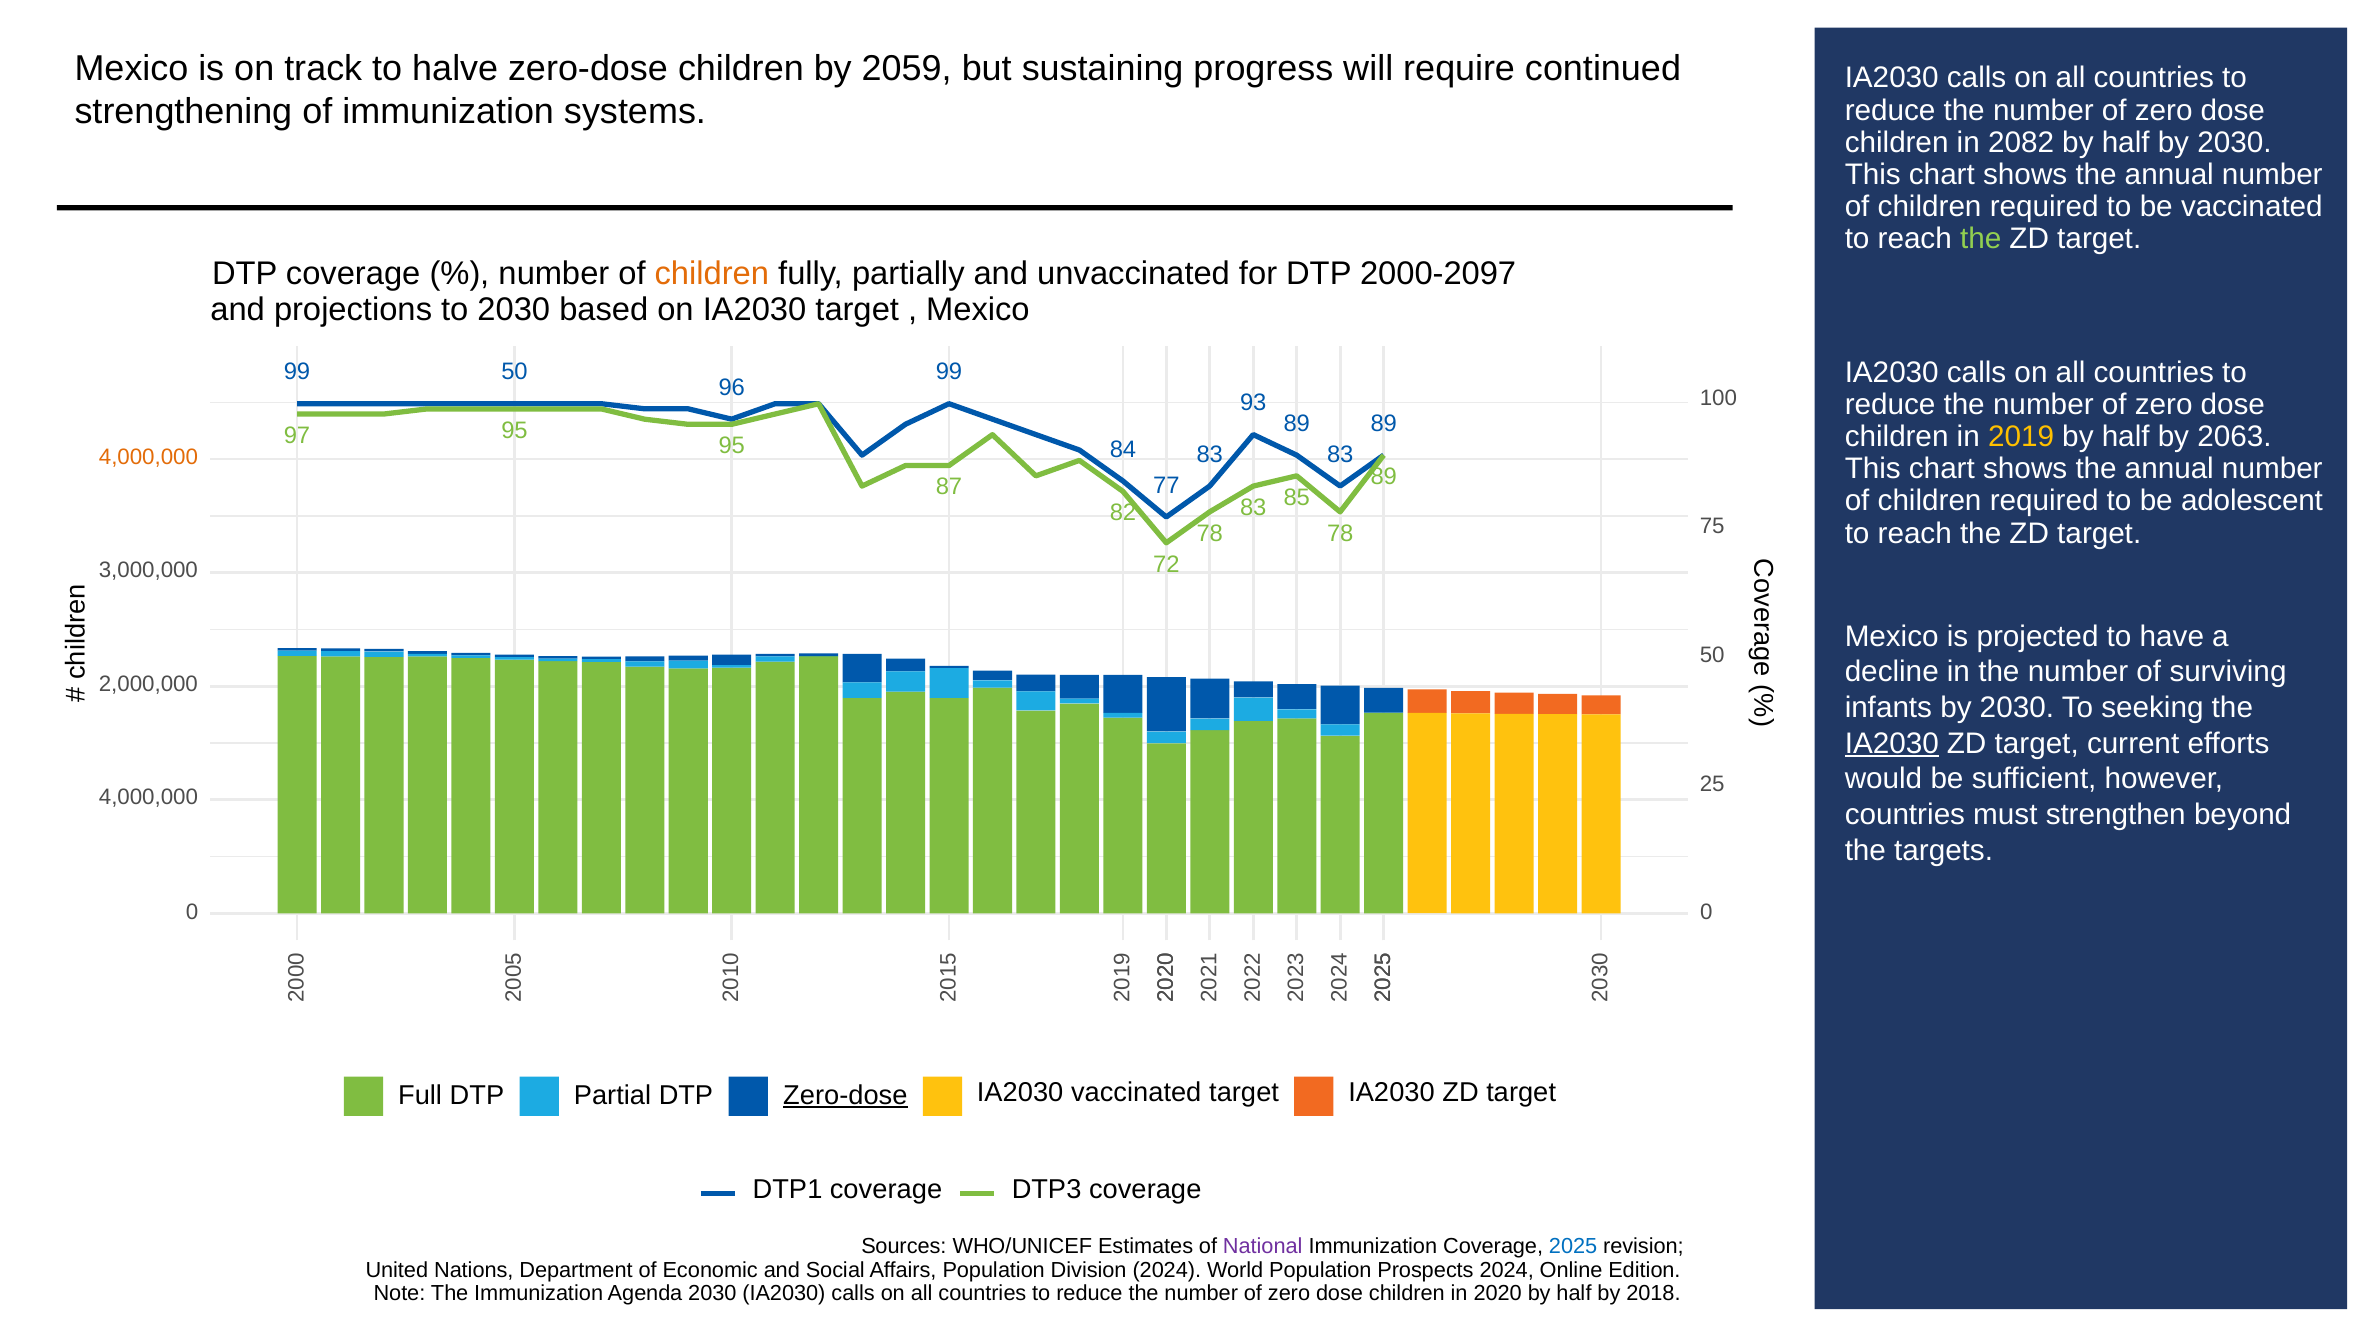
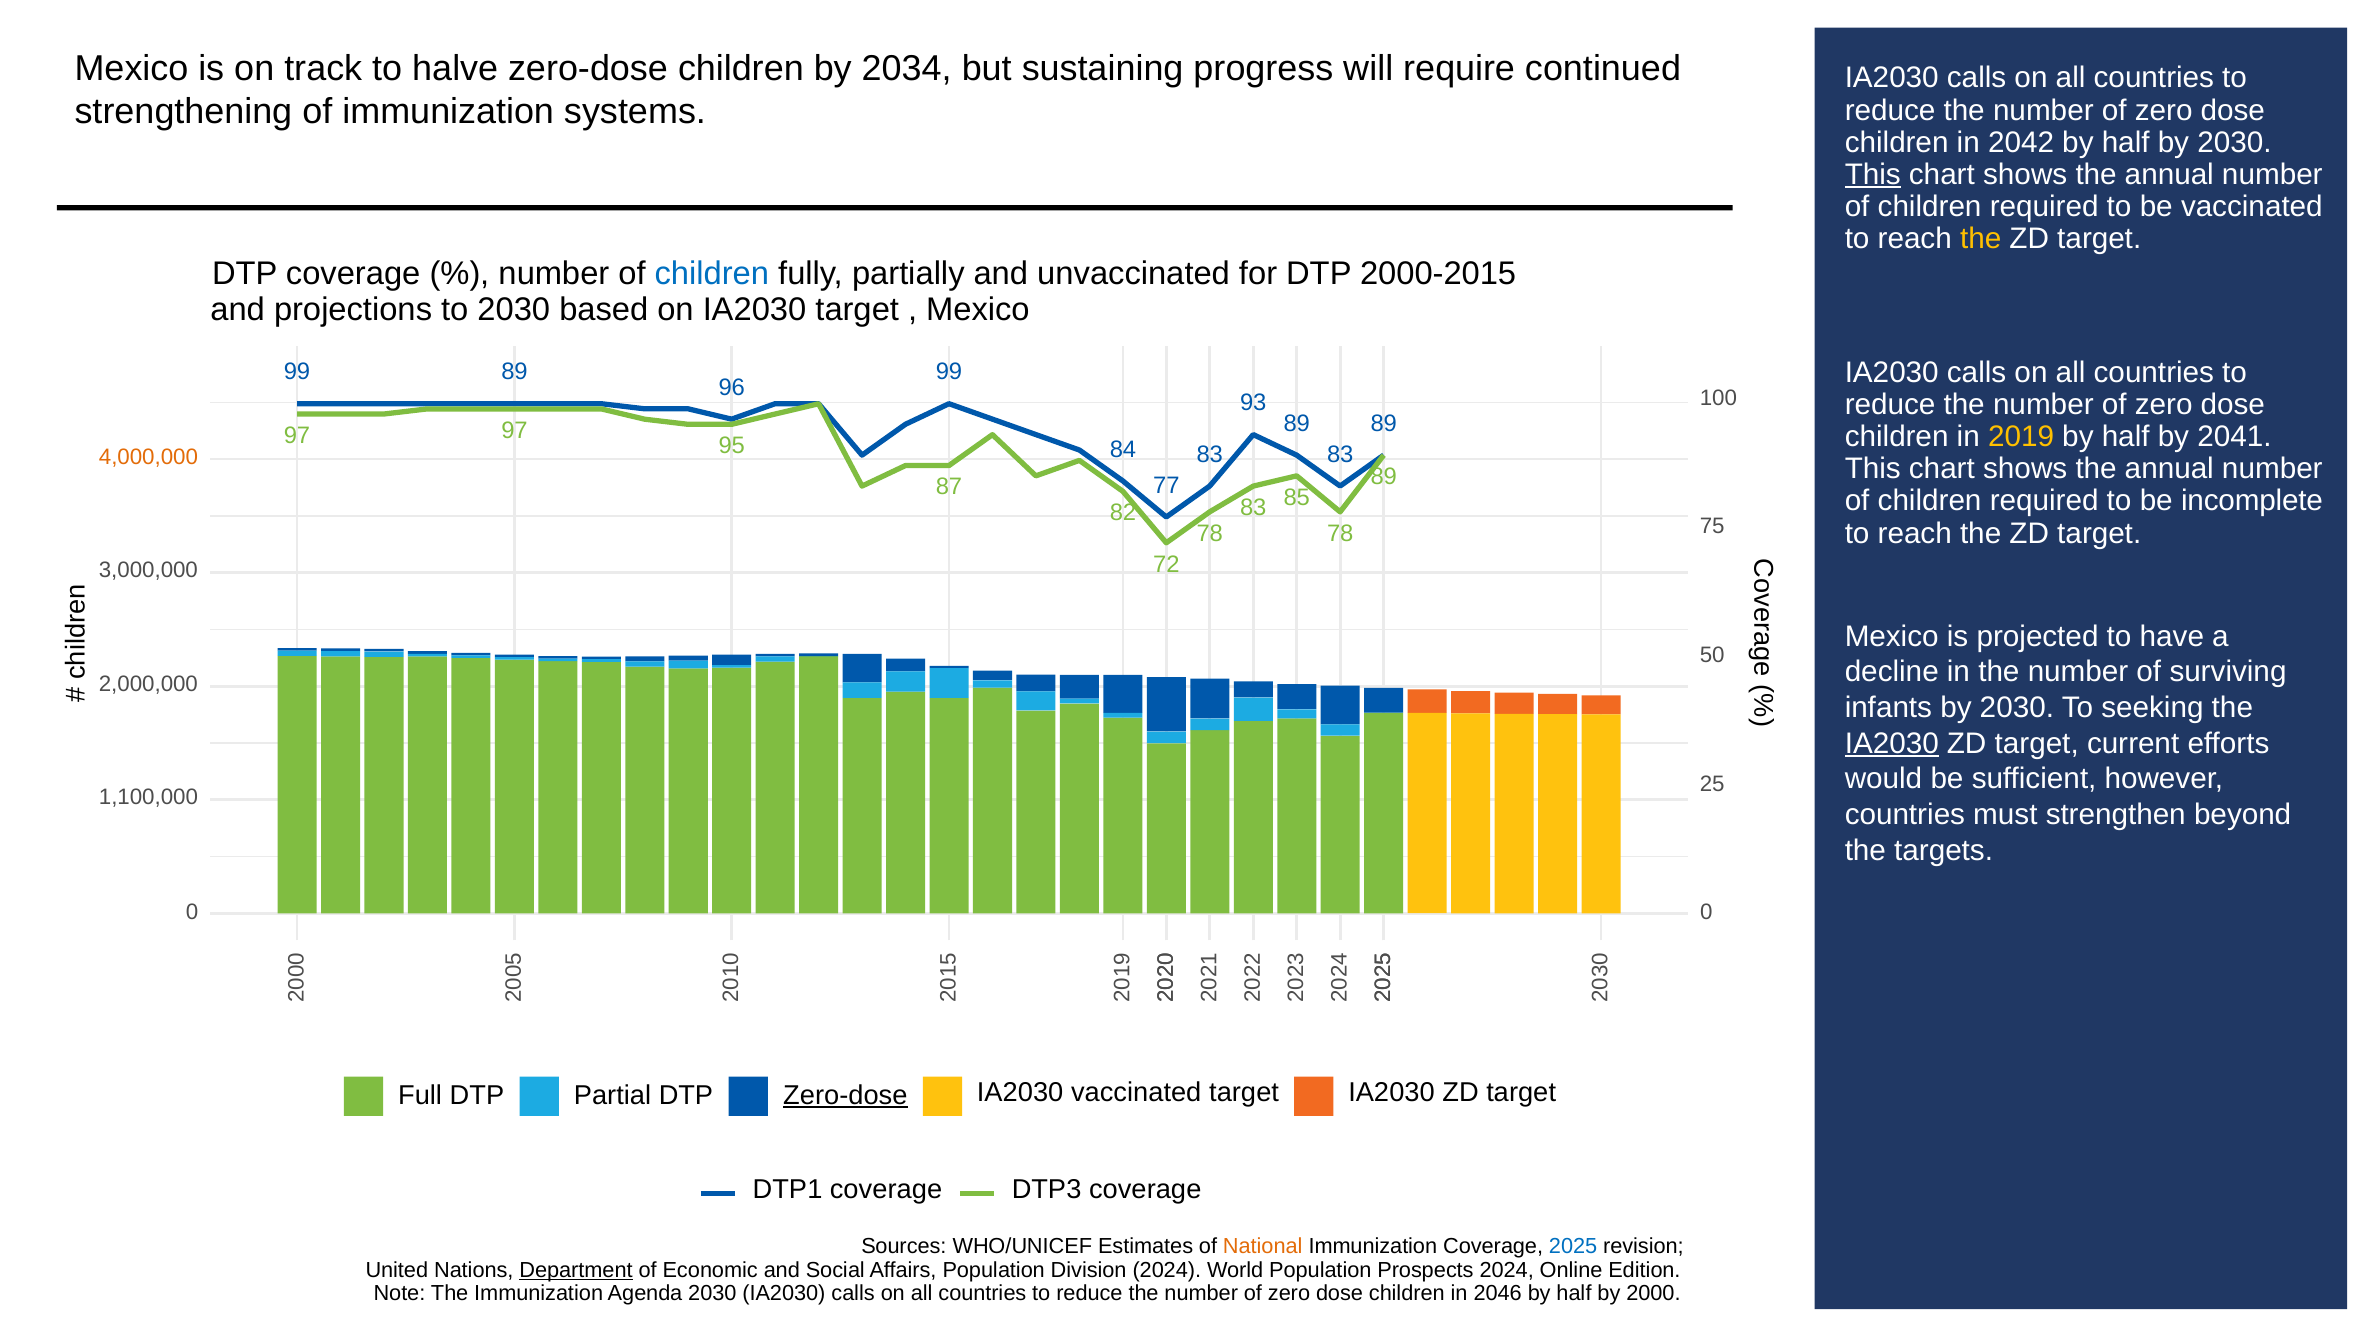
2059: 2059 -> 2034 (907, 69)
2082: 2082 -> 2042 (2021, 142)
This underline: none -> present (1873, 174)
the colour: light green -> yellow (1981, 239)
children colour: orange -> blue (712, 274)
2000-2097: 2000-2097 -> 2000-2015 (1438, 274)
99 50: 50 -> 89 (514, 372)
2063: 2063 -> 2041 (2234, 437)
97 95: 95 -> 97 (514, 430)
adolescent: adolescent -> incomplete (2252, 501)
4,000,000: 4,000,000 -> 1,100,000 (148, 798)
National colour: purple -> orange (1263, 1247)
Department underline: none -> present (576, 1270)
2020: 2020 -> 2046 (1498, 1294)
2018: 2018 -> 2000 (1653, 1294)
